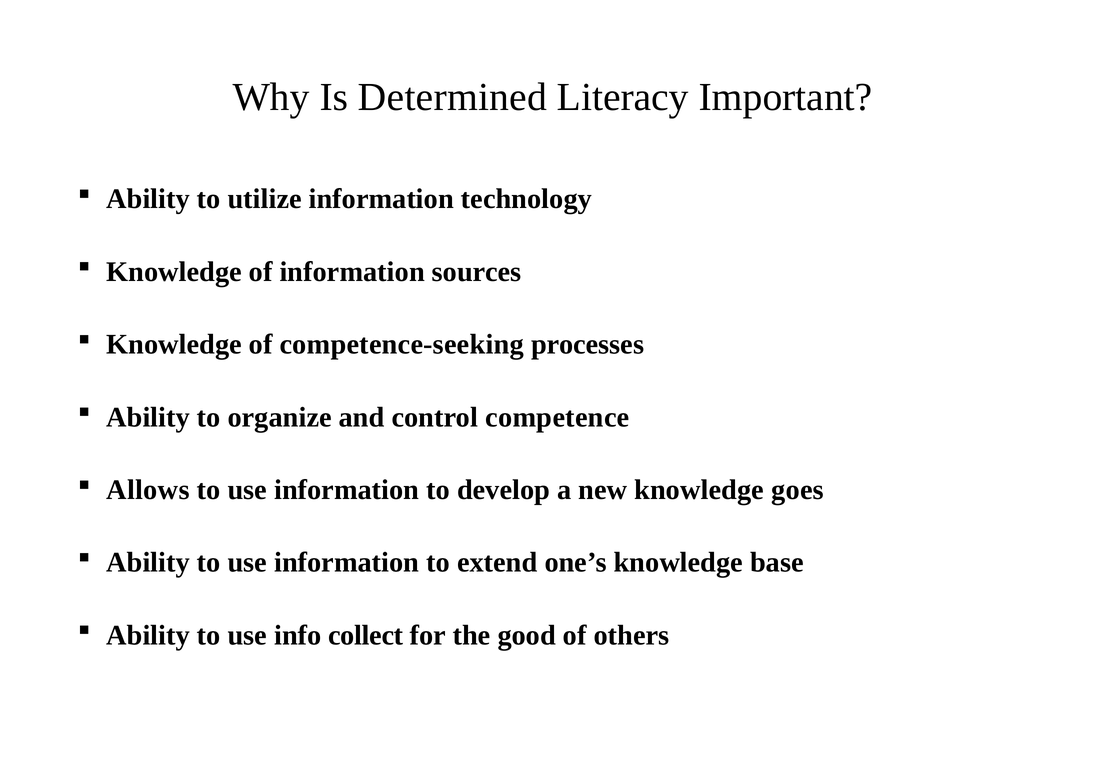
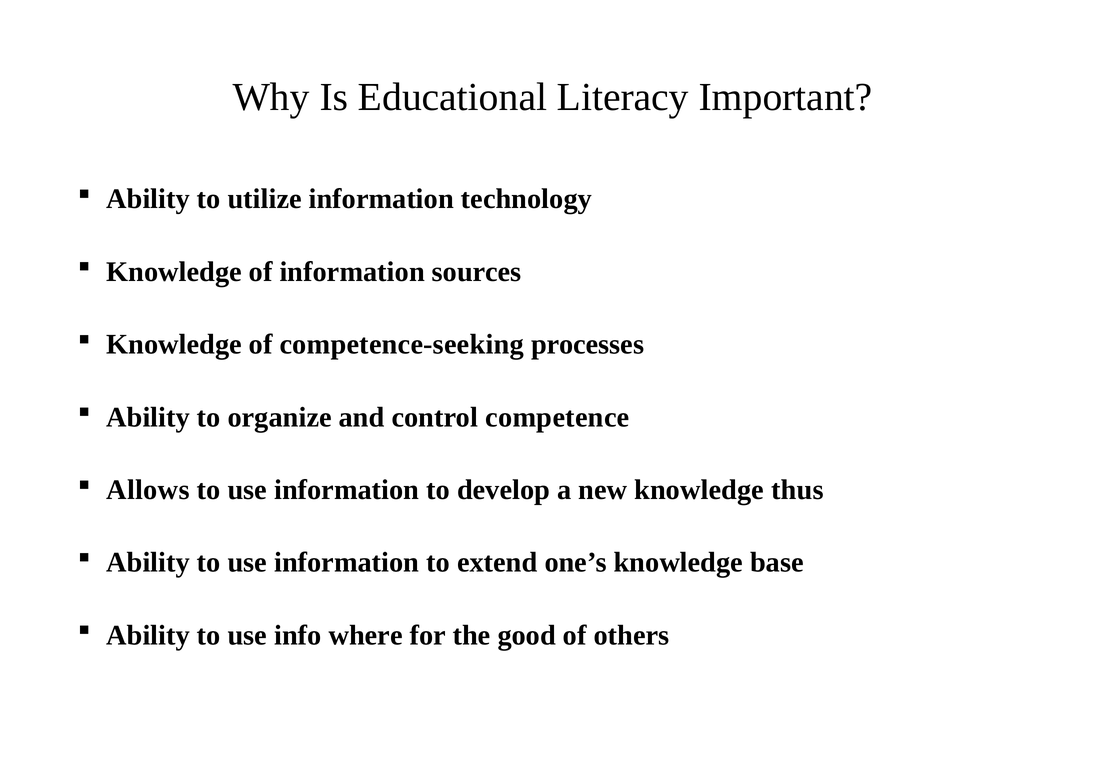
Determined: Determined -> Educational (453, 97)
goes: goes -> thus (798, 490)
collect: collect -> where (366, 635)
